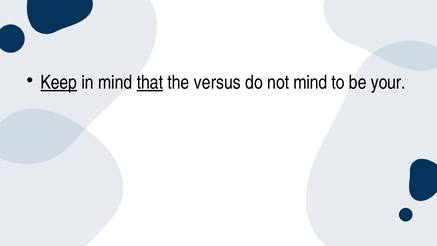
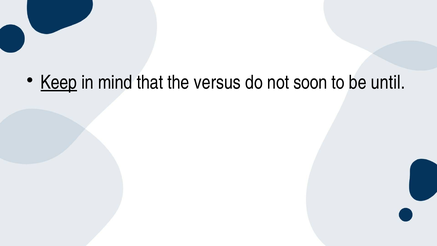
that underline: present -> none (150, 82)
not mind: mind -> soon (310, 82)
your: your -> until (388, 82)
